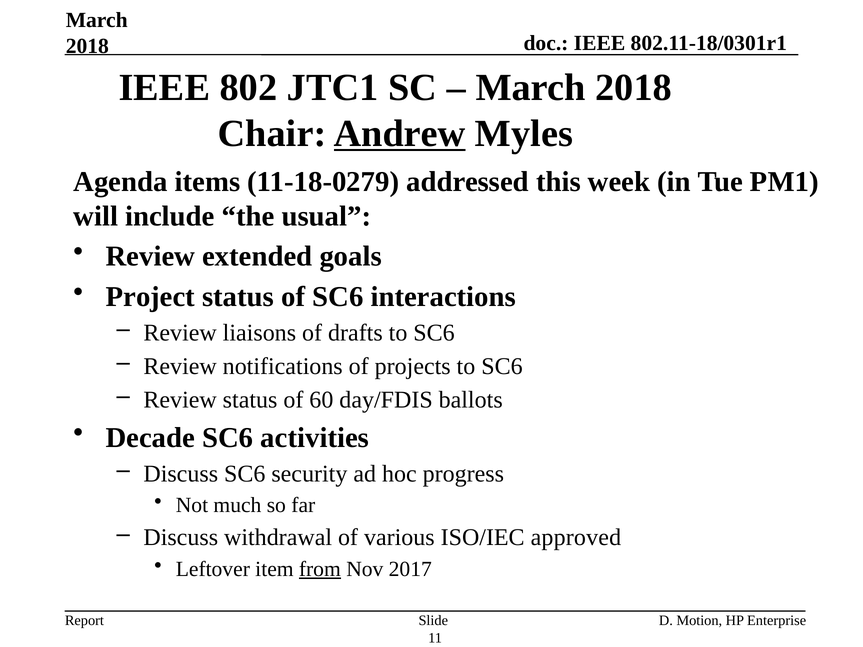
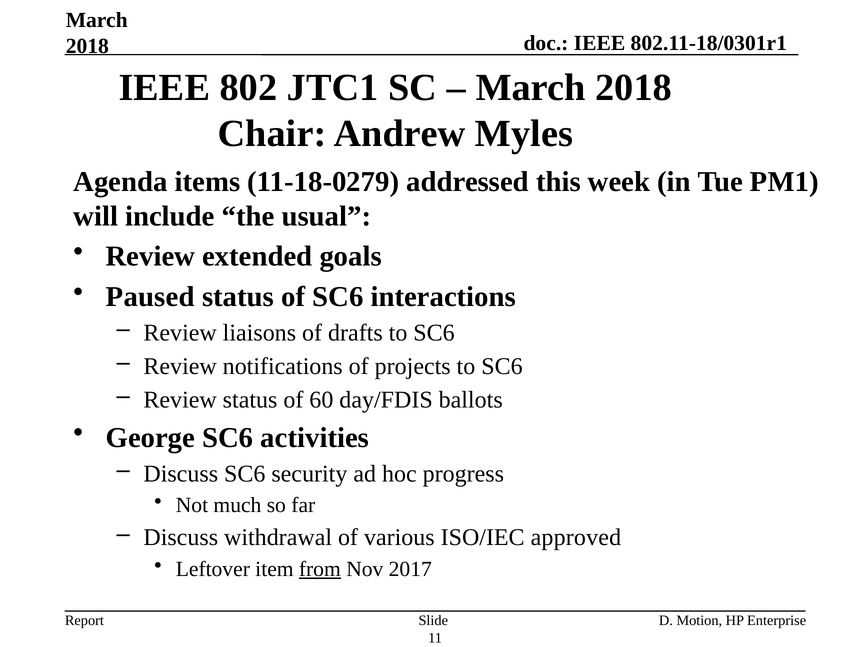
Andrew underline: present -> none (400, 134)
Project: Project -> Paused (150, 297)
Decade: Decade -> George (150, 438)
